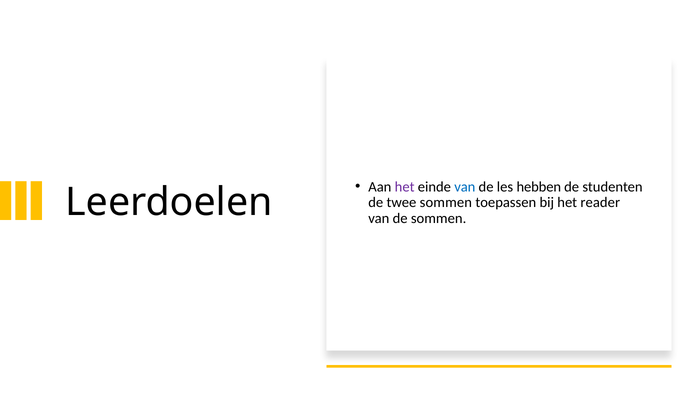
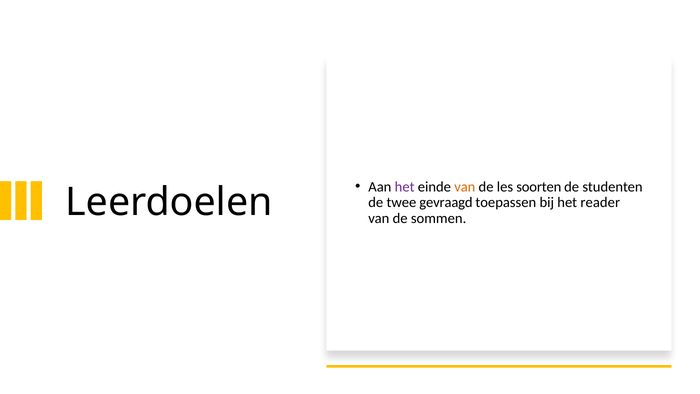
van colour: blue -> orange (465, 187)
hebben: hebben -> soorten (539, 187)
twee sommen: sommen -> gevraagd (446, 202)
